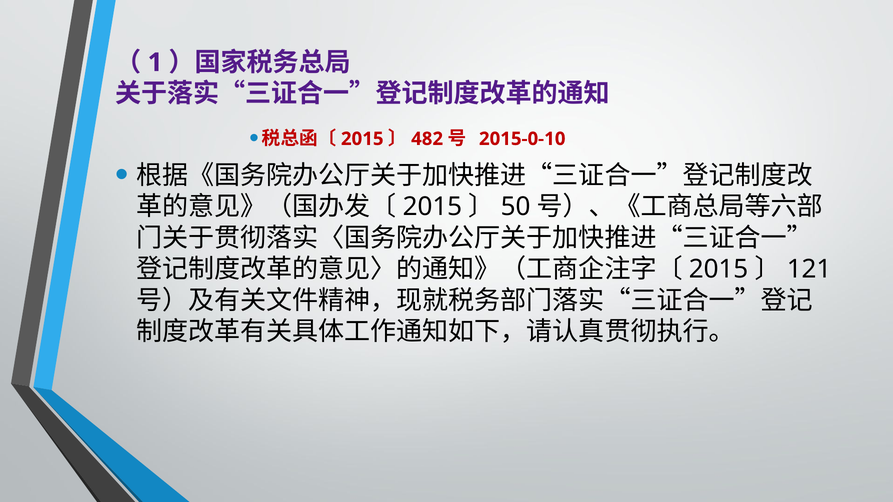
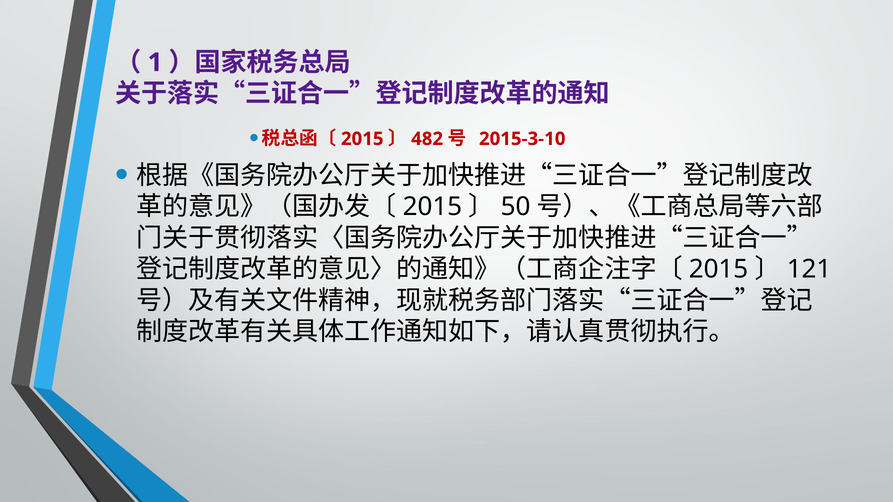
2015-0-10: 2015-0-10 -> 2015-3-10 (522, 139)
